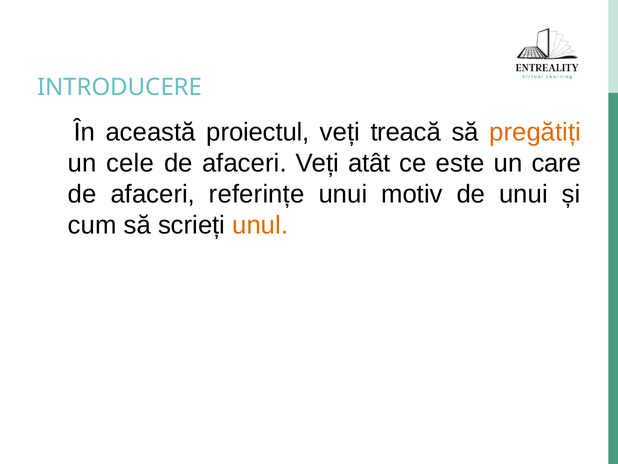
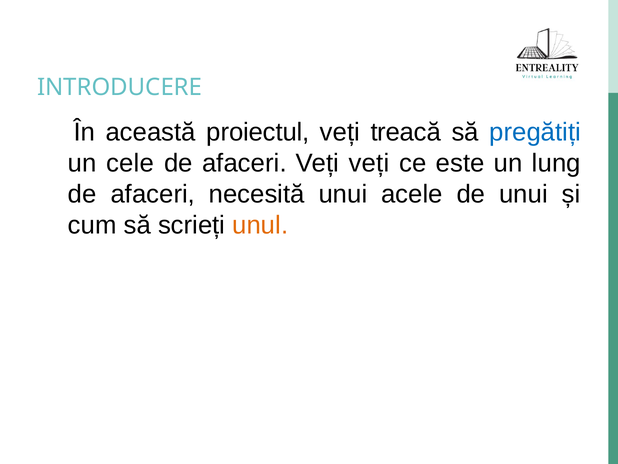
pregătiți colour: orange -> blue (535, 132)
Veți atât: atât -> veți (369, 163)
care: care -> lung (556, 163)
referințe: referințe -> necesită (257, 194)
motiv: motiv -> acele (412, 194)
